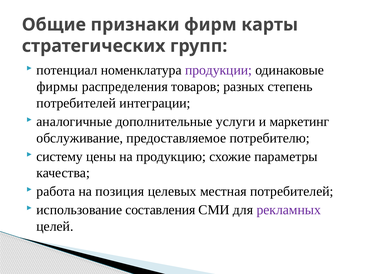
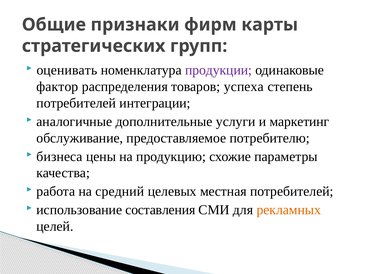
потенциал: потенциал -> оценивать (67, 70)
фирмы: фирмы -> фактор (57, 87)
разных: разных -> успеха (244, 87)
систему: систему -> бизнеса (59, 156)
позиция: позиция -> средний (120, 191)
рекламных colour: purple -> orange (289, 210)
